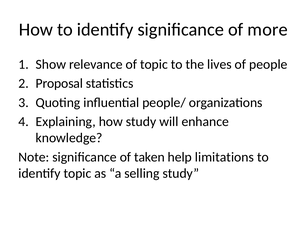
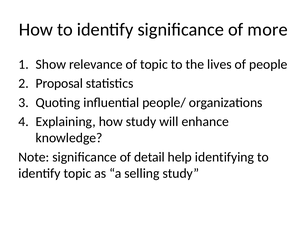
taken: taken -> detail (149, 157)
limitations: limitations -> identifying (224, 157)
